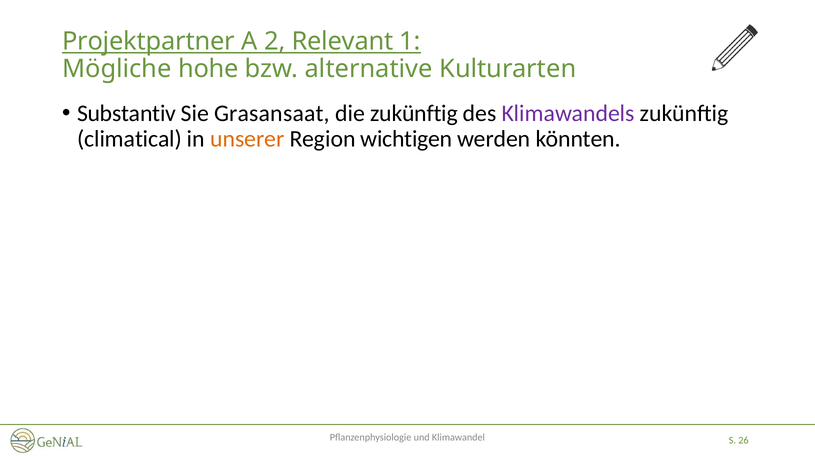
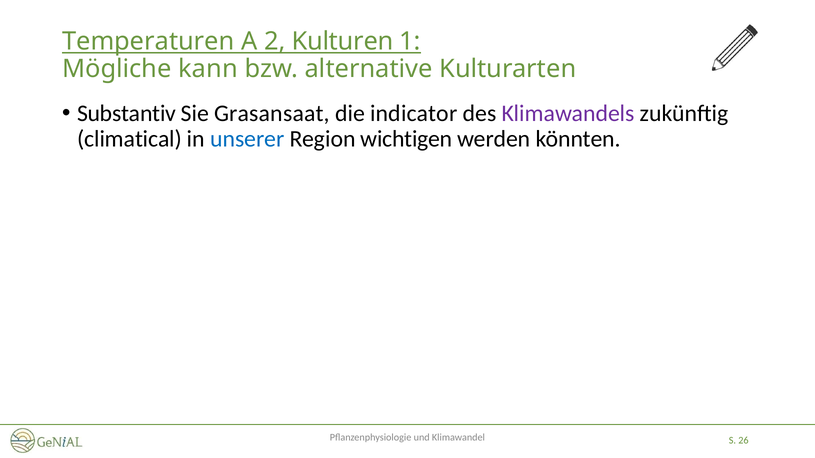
Projektpartner: Projektpartner -> Temperaturen (148, 41)
Relevant: Relevant -> Kulturen (342, 41)
hohe: hohe -> kann (208, 69)
die zukünftig: zukünftig -> indicator (414, 114)
unserer colour: orange -> blue (247, 139)
